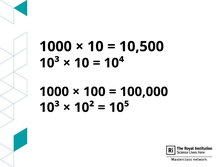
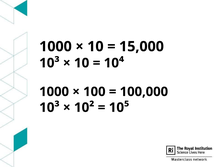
10,500: 10,500 -> 15,000 (141, 47)
